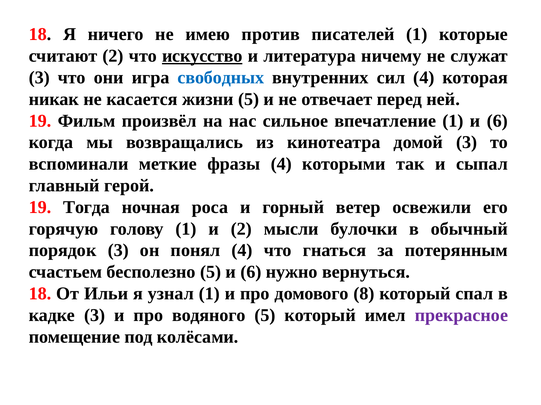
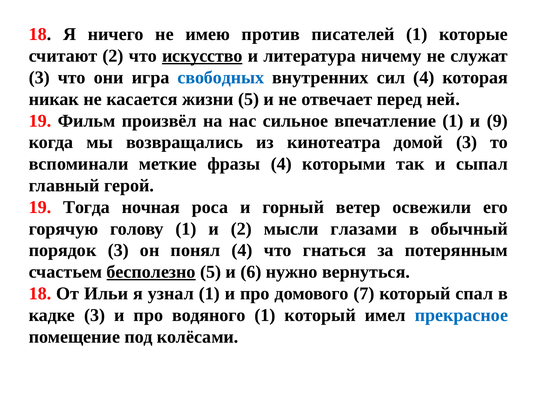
1 и 6: 6 -> 9 (497, 121)
булочки: булочки -> глазами (364, 229)
бесполезно underline: none -> present (151, 272)
8: 8 -> 7 (364, 294)
водяного 5: 5 -> 1 (265, 316)
прекрасное colour: purple -> blue (461, 316)
